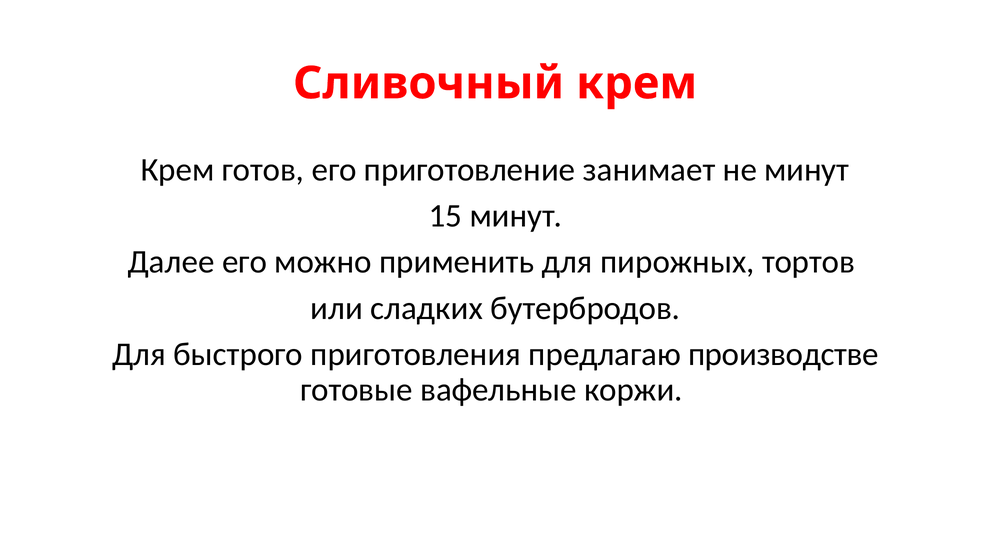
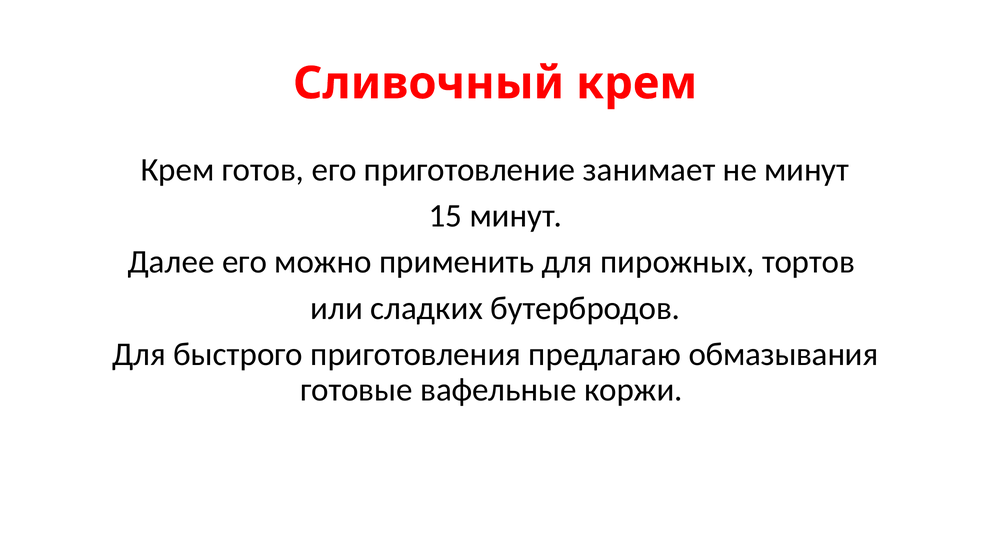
производстве: производстве -> обмазывания (783, 354)
